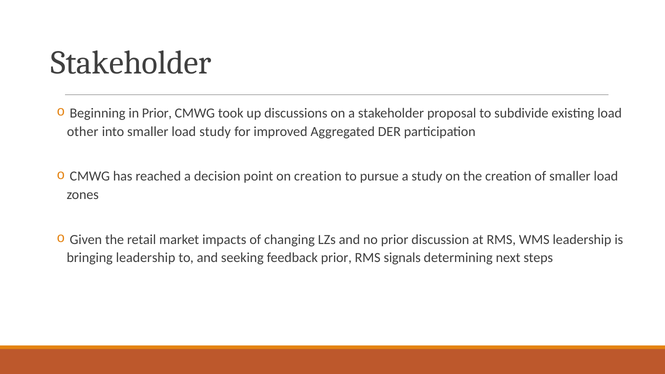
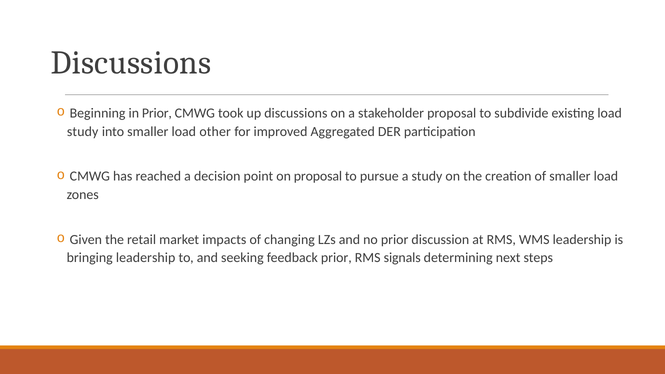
Stakeholder: Stakeholder -> Discussions (131, 63)
other: other -> study (83, 131)
load study: study -> other (215, 131)
on creation: creation -> proposal (318, 176)
